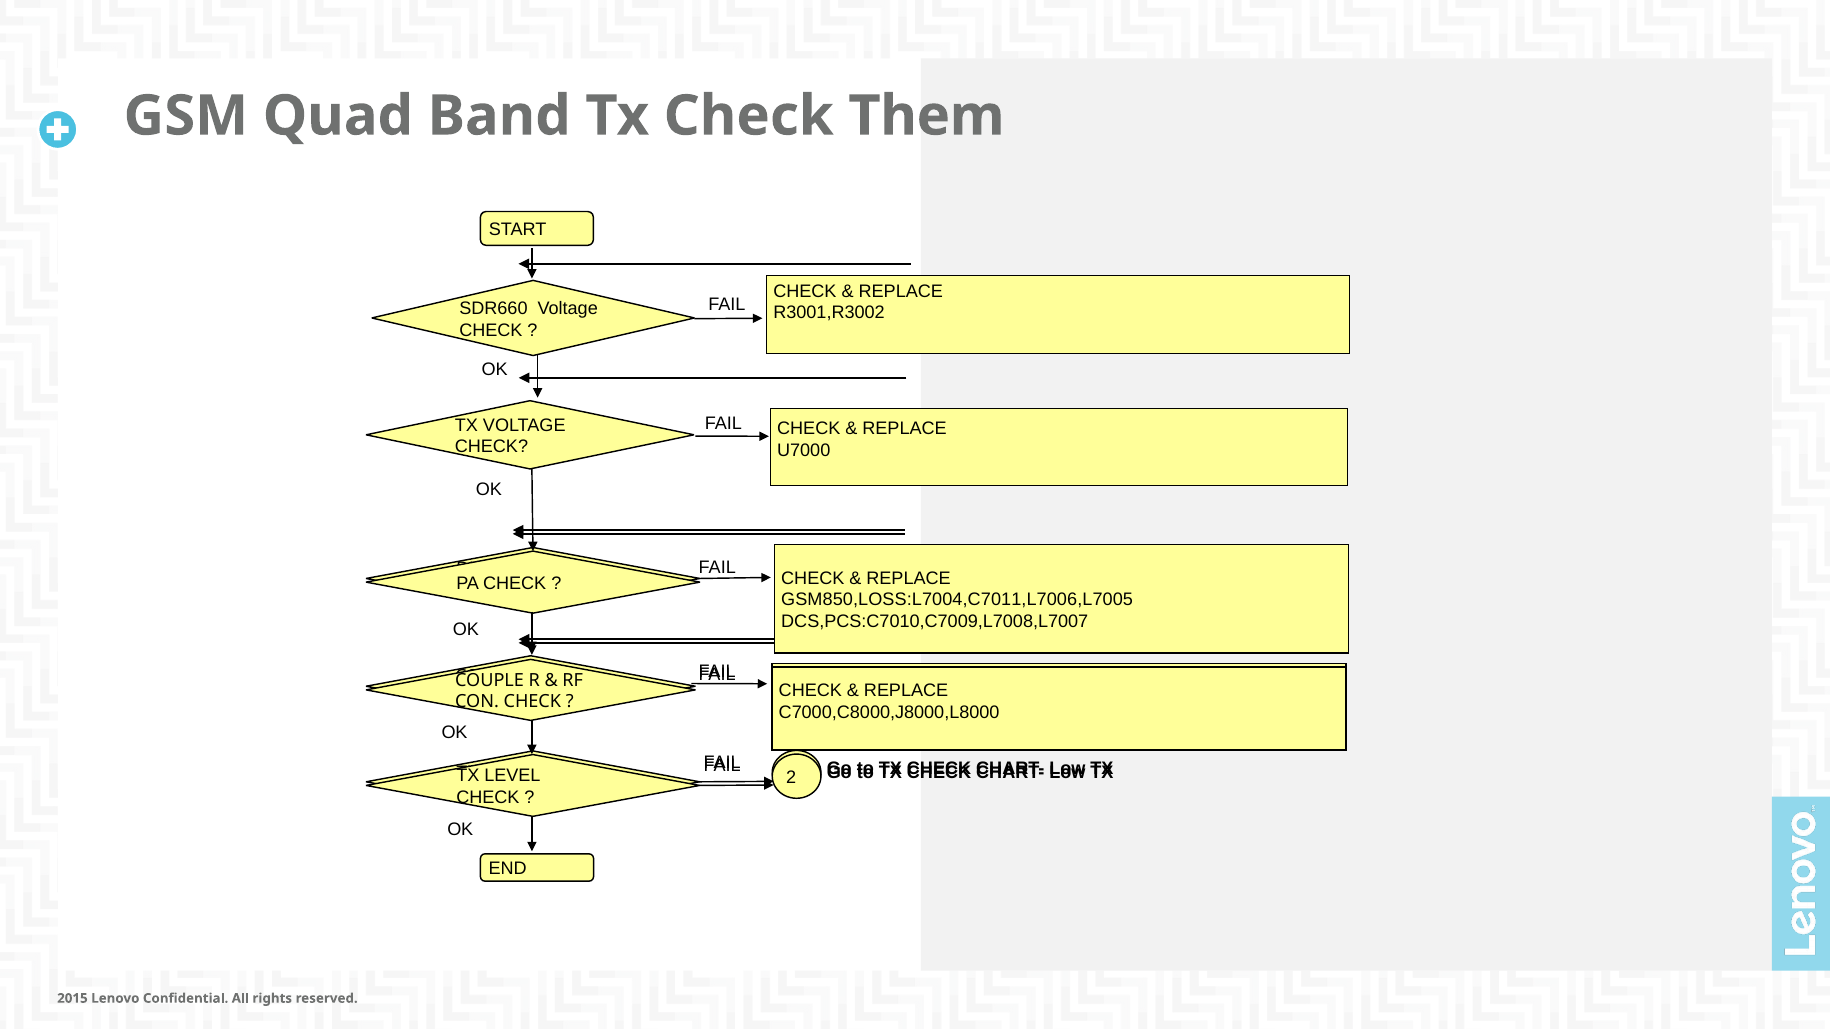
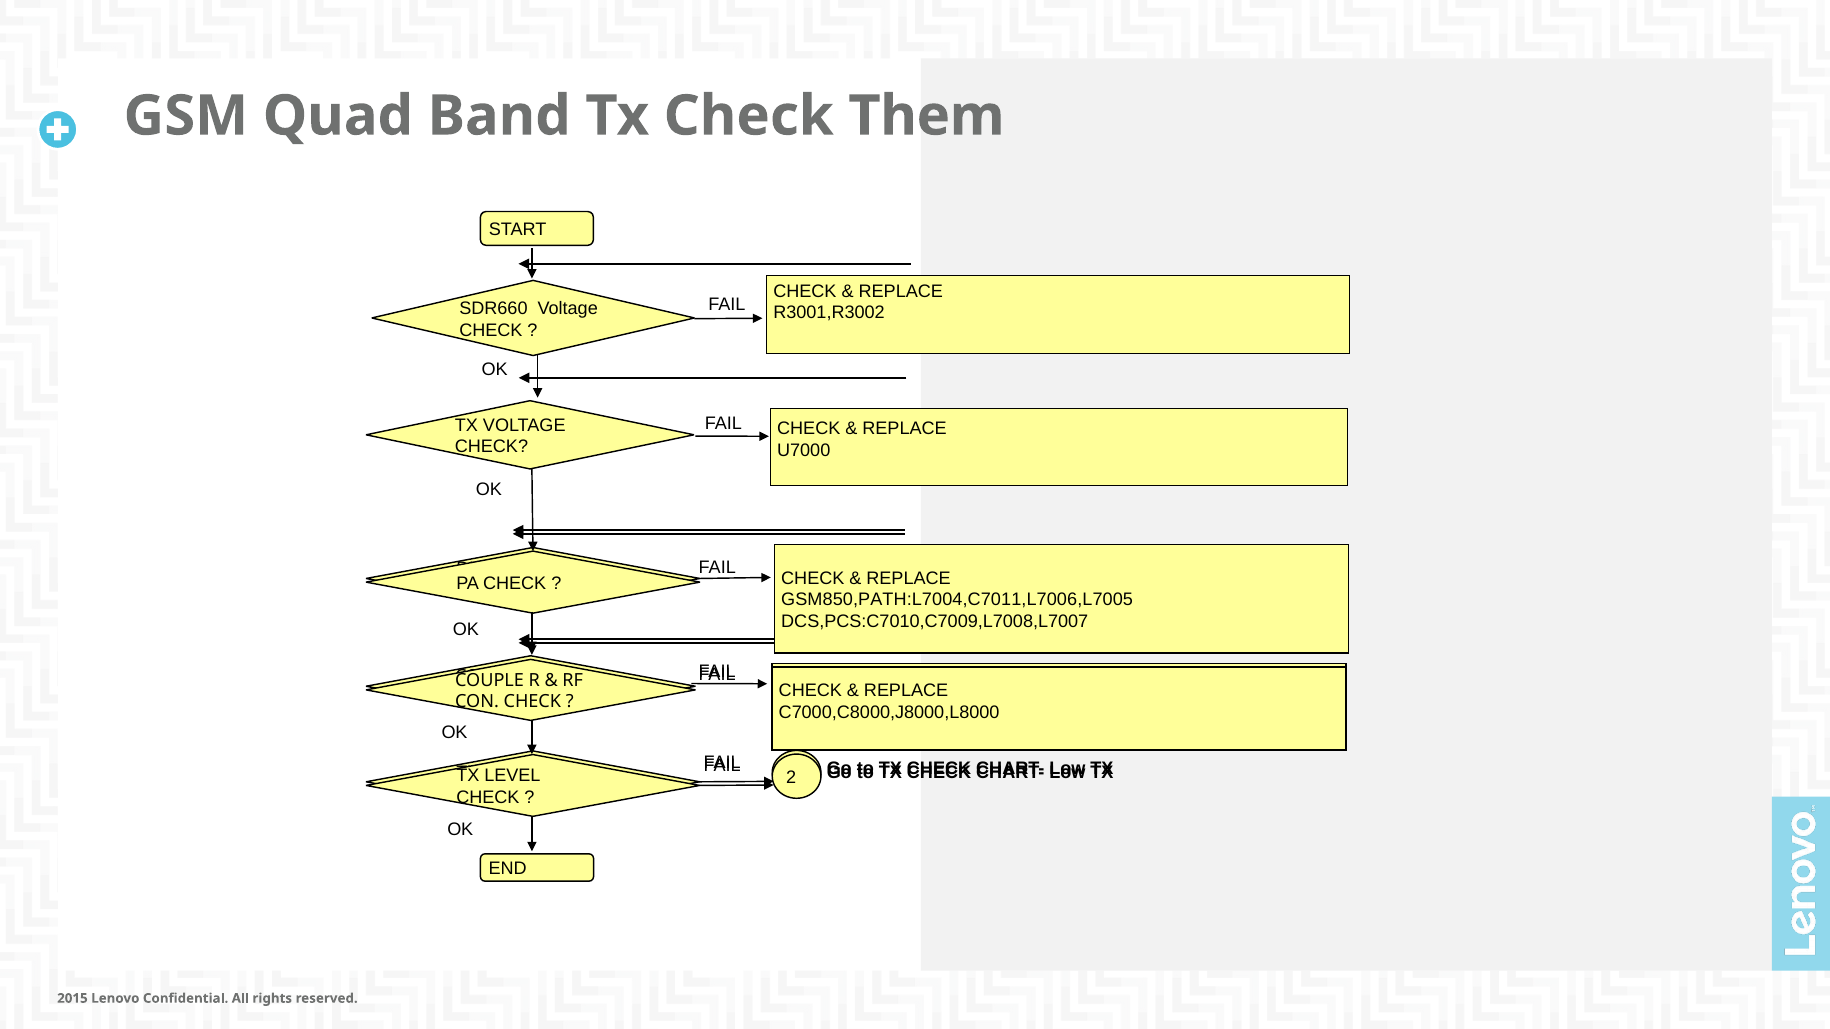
GSM850,LOSS:L7004,C7011,L7006,L7005: GSM850,LOSS:L7004,C7011,L7006,L7005 -> GSM850,PATH:L7004,C7011,L7006,L7005 (957, 600)
